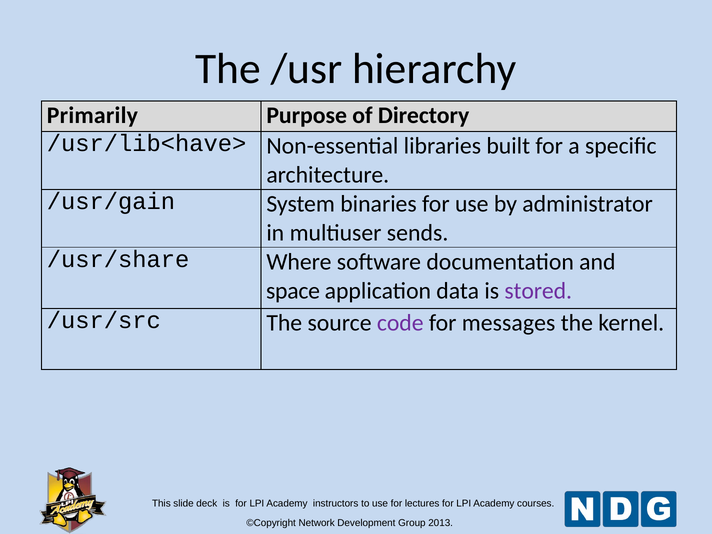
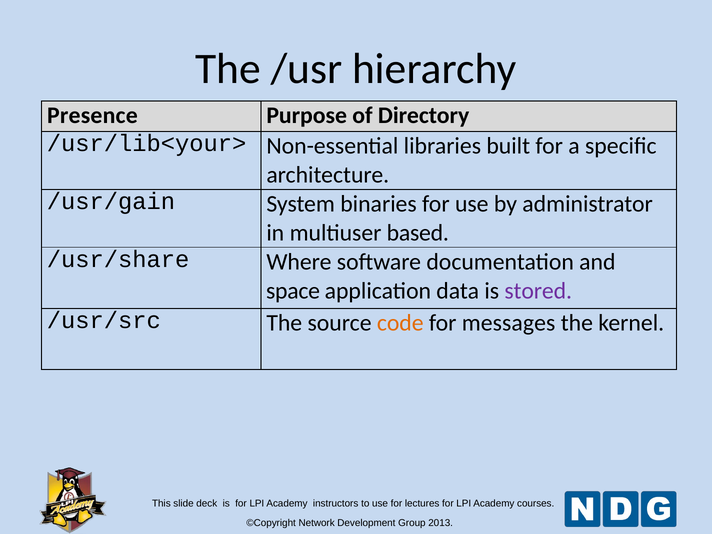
Primarily: Primarily -> Presence (92, 116)
/usr/lib<have>: /usr/lib<have> -> /usr/lib<your> (147, 143)
sends: sends -> based (418, 233)
code colour: purple -> orange (400, 323)
